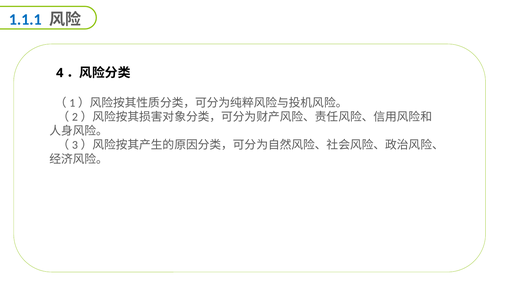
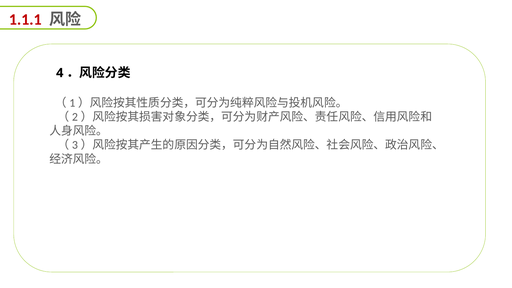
1.1.1 colour: blue -> red (25, 19)
